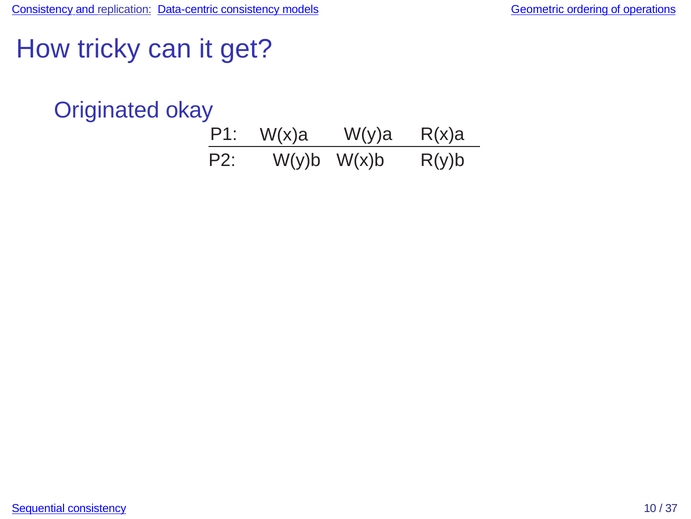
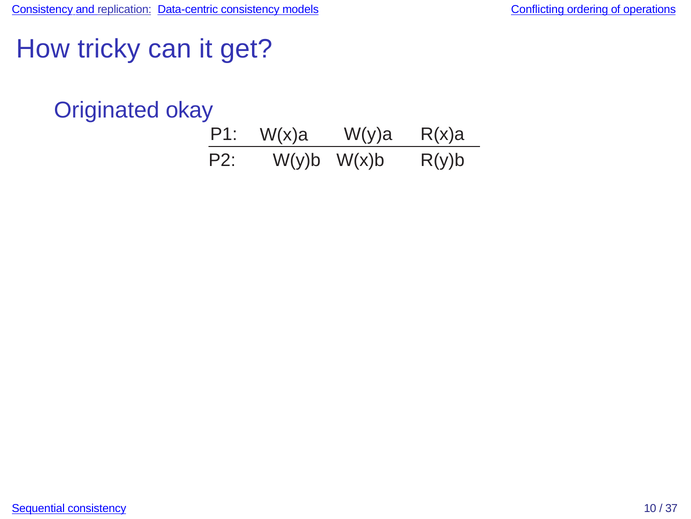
Geometric: Geometric -> Conflicting (538, 10)
